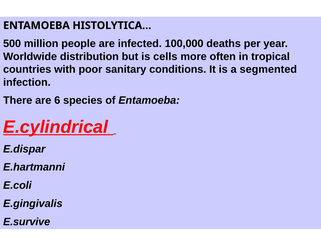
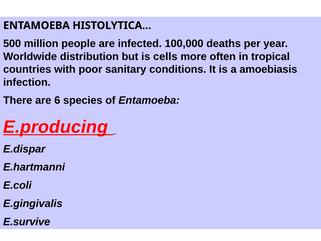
segmented: segmented -> amoebiasis (268, 69)
E.cylindrical: E.cylindrical -> E.producing (56, 127)
